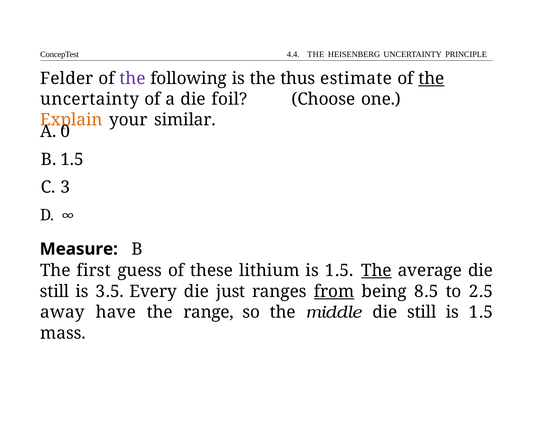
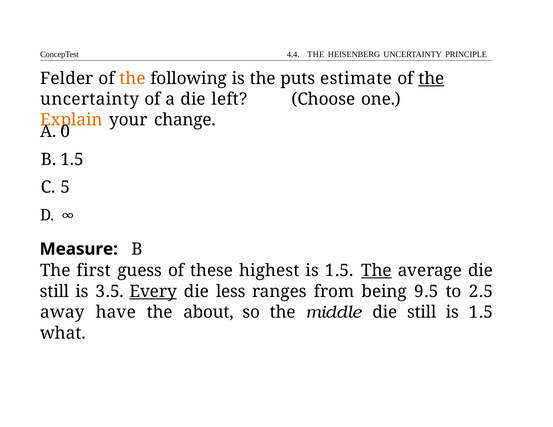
the colour: purple -> orange (133, 79)
thus: thus -> puts (298, 79)
foil: foil -> left (229, 99)
similar: similar -> change (185, 120)
3: 3 -> 5 (65, 187)
lithium: lithium -> highest (269, 271)
Every underline: none -> present (153, 292)
just: just -> less (231, 292)
from underline: present -> none (334, 292)
8: 8 -> 9 (419, 292)
range: range -> about (209, 313)
mass: mass -> what (63, 333)
